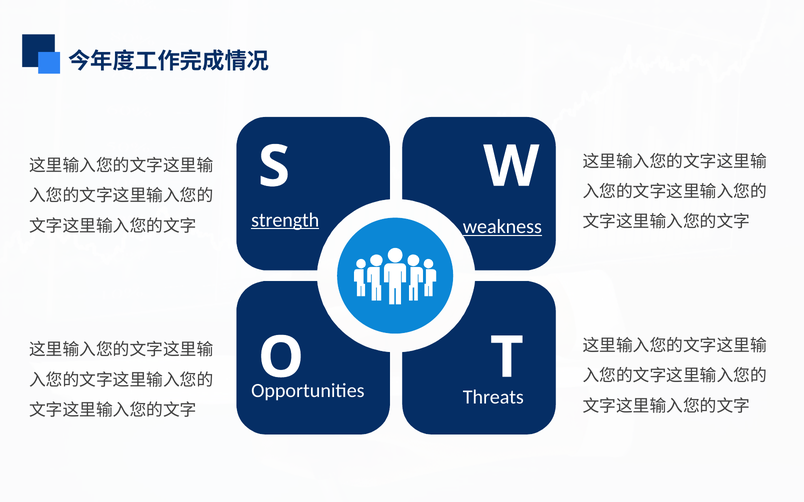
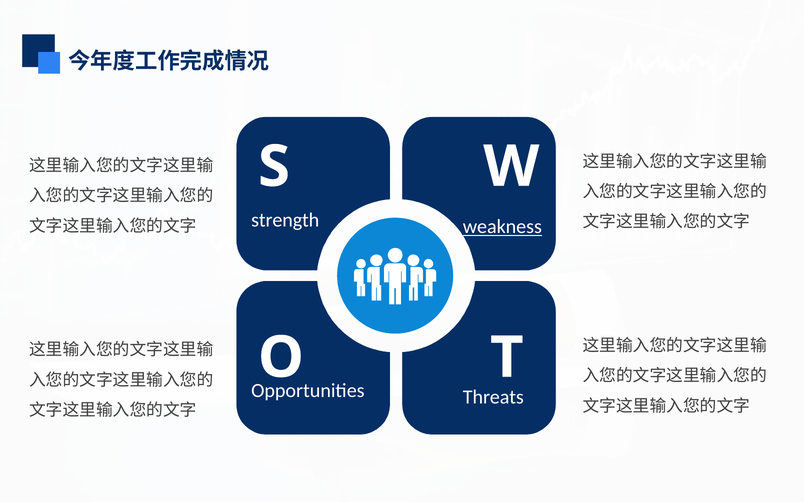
strength underline: present -> none (285, 220)
